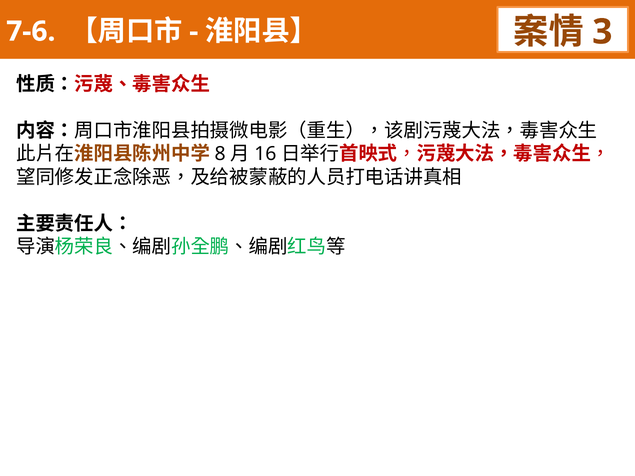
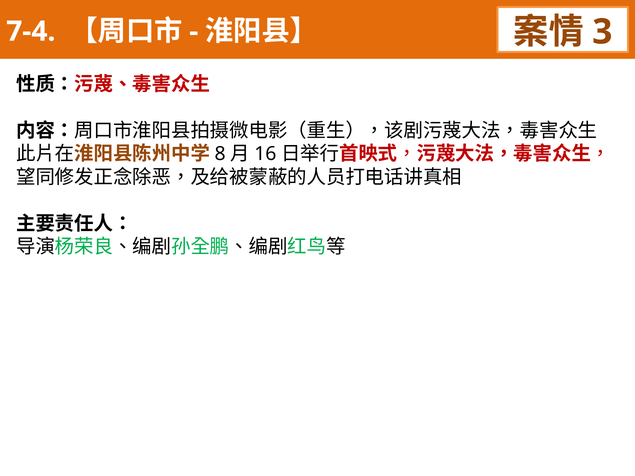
7-6: 7-6 -> 7-4 (31, 31)
